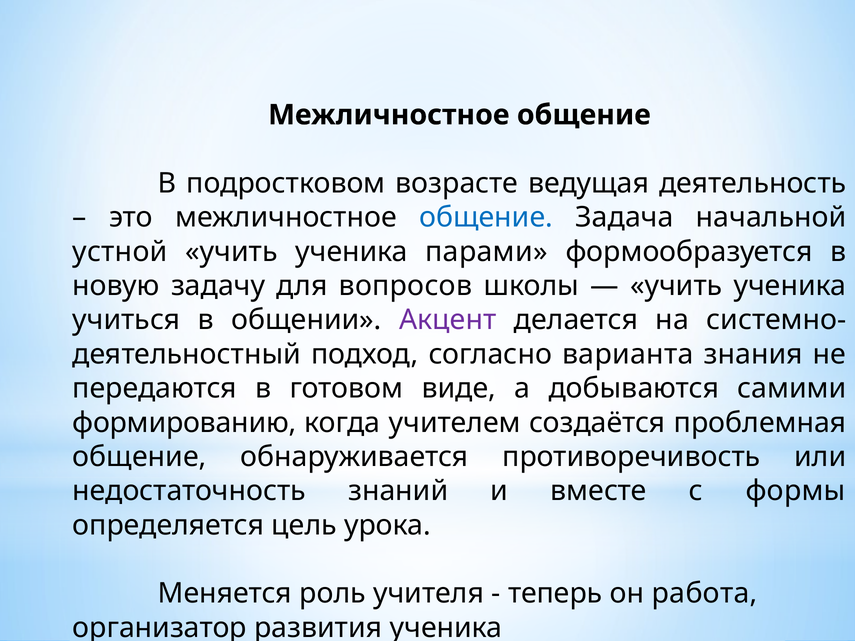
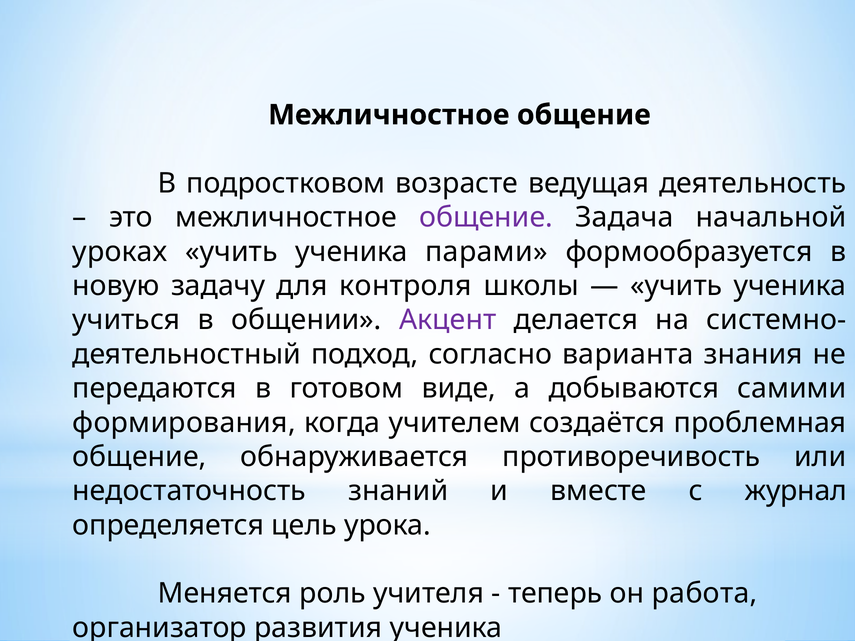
общение colour: blue -> purple (486, 218)
устной: устной -> уроках (120, 252)
вопросов: вопросов -> контроля (406, 286)
формированию: формированию -> формирования (184, 423)
формы: формы -> журнал (796, 491)
